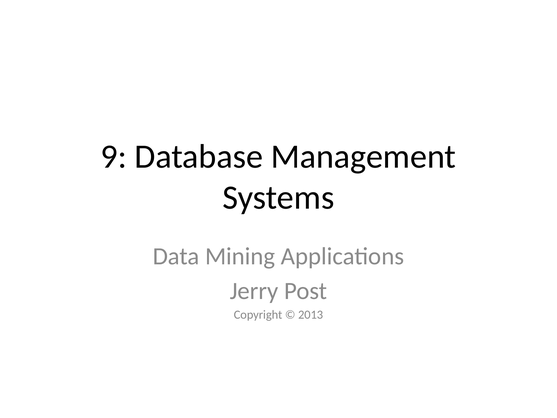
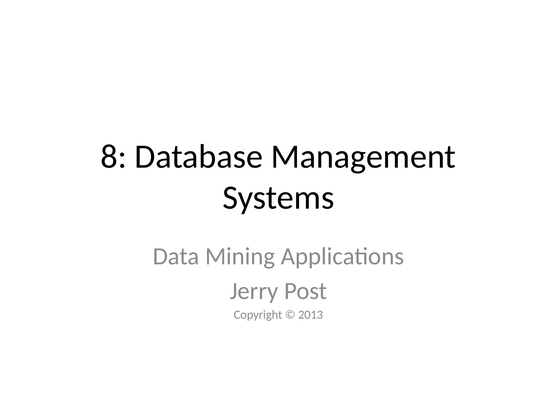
9: 9 -> 8 (114, 157)
